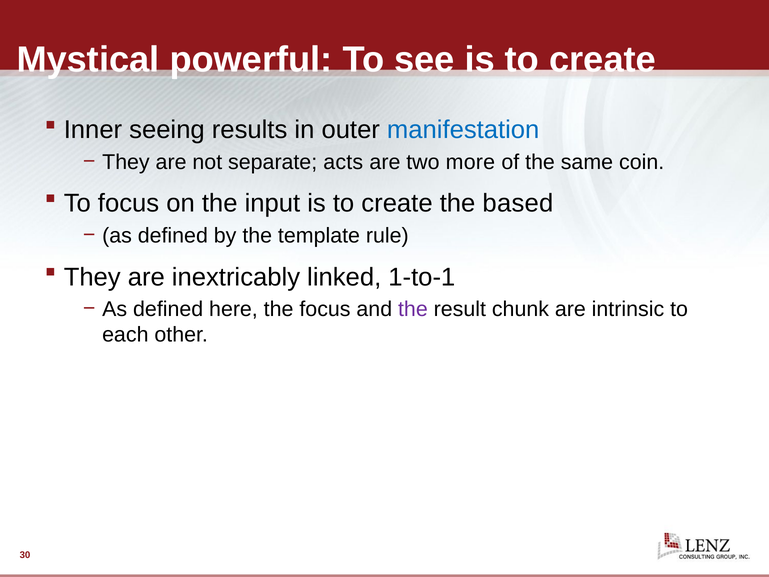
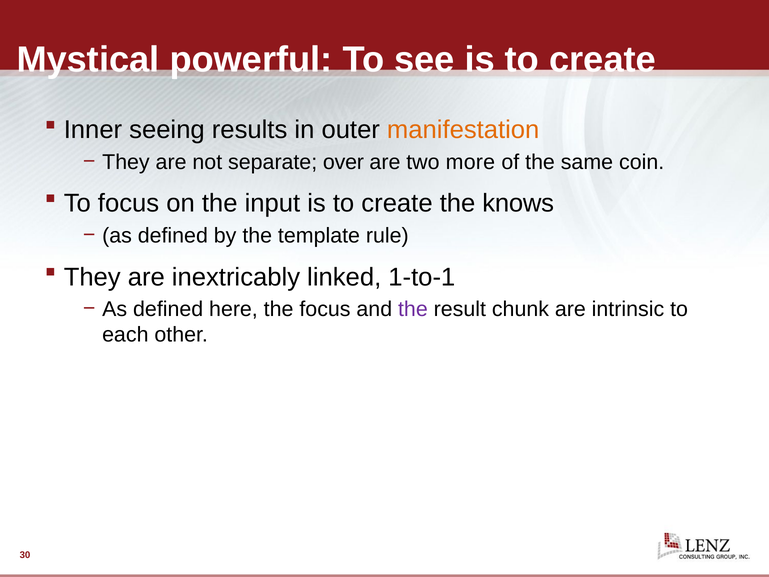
manifestation colour: blue -> orange (463, 130)
acts: acts -> over (343, 162)
based: based -> knows (518, 203)
